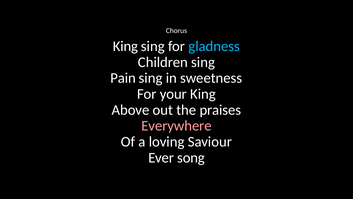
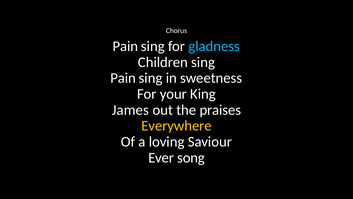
King: King -> Pain (125, 46)
Above: Above -> James (130, 110)
Everywhere colour: pink -> yellow (176, 126)
